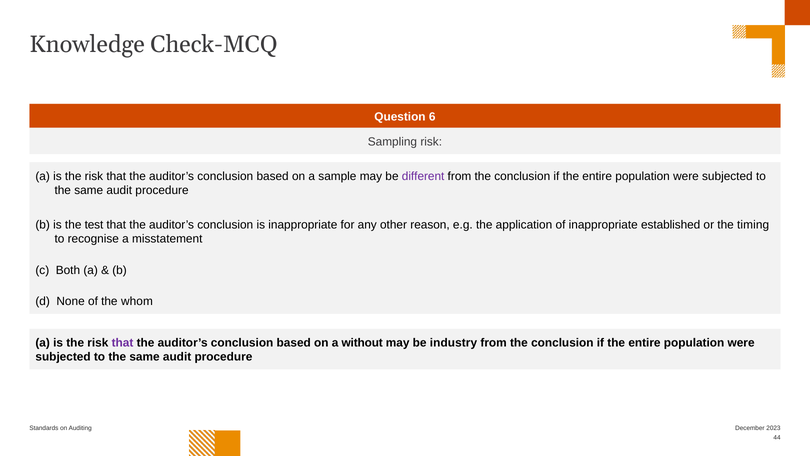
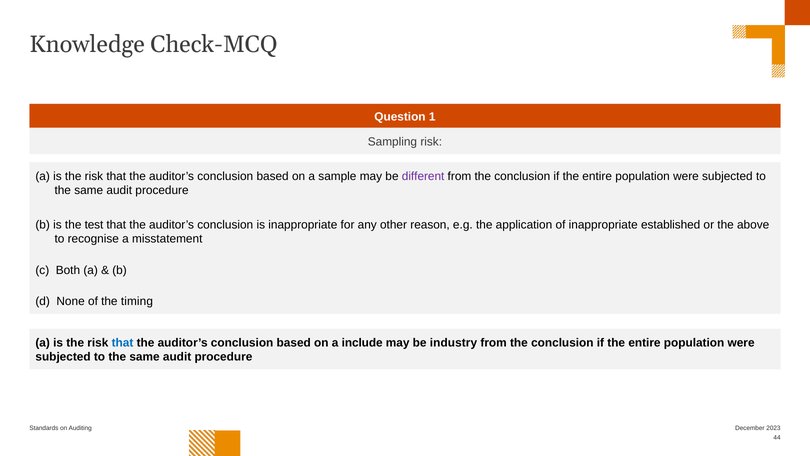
6: 6 -> 1 (432, 117)
timing: timing -> above (753, 224)
whom: whom -> timing (137, 301)
that colour: purple -> blue (123, 343)
without: without -> include (362, 343)
